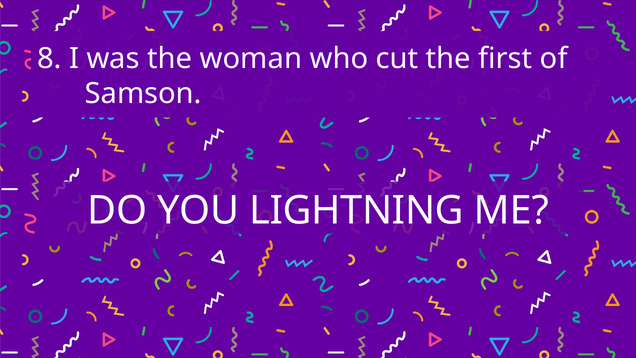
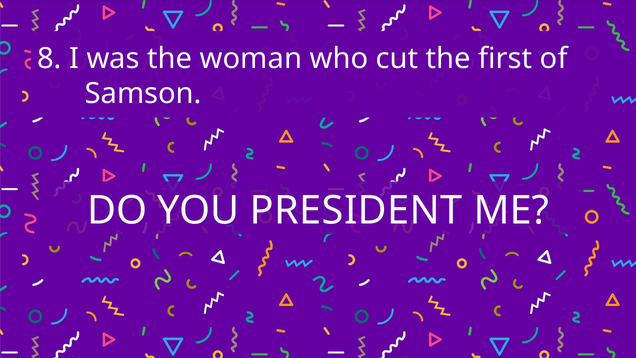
LIGHTNING: LIGHTNING -> PRESIDENT (356, 210)
